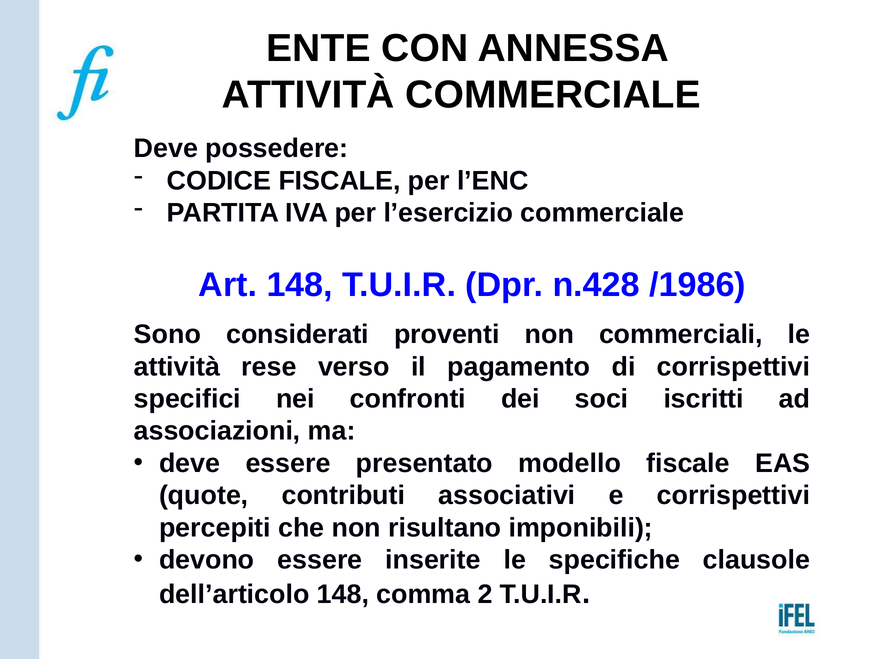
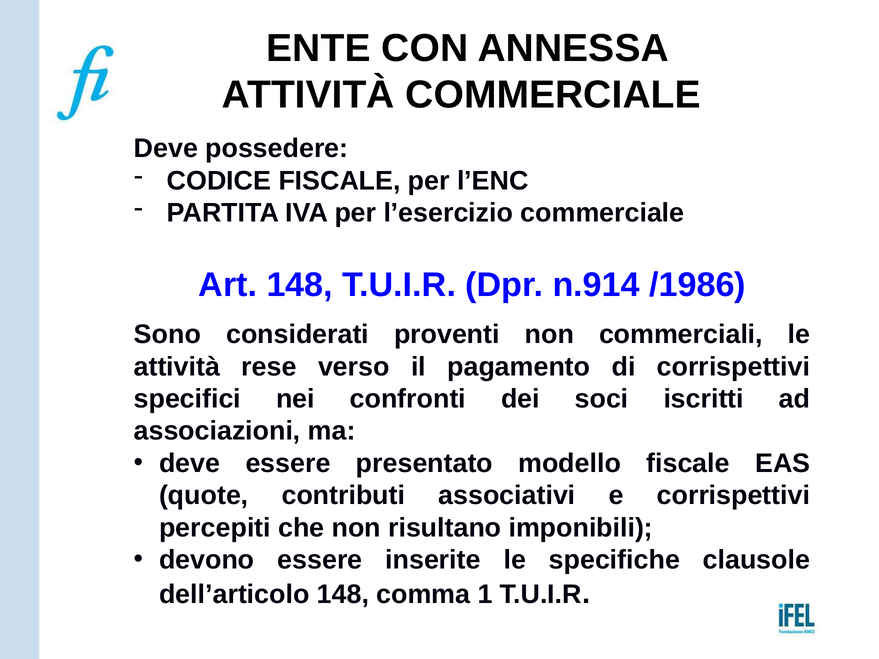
n.428: n.428 -> n.914 (596, 285)
2: 2 -> 1 (485, 595)
